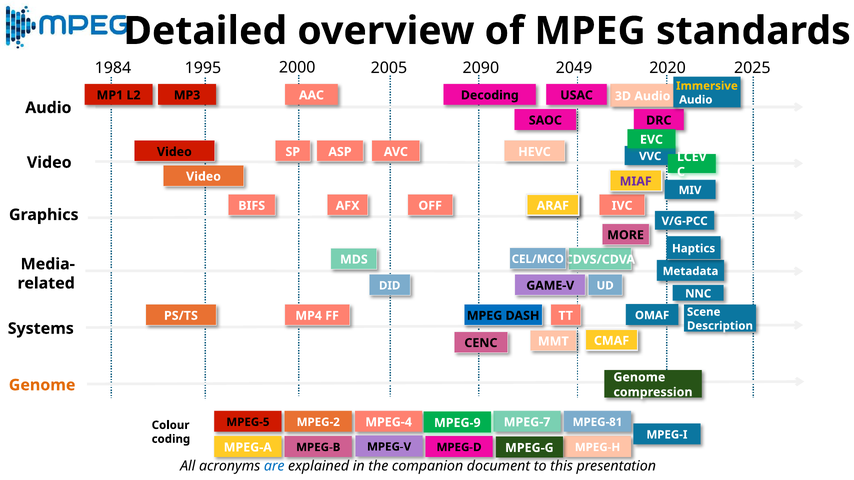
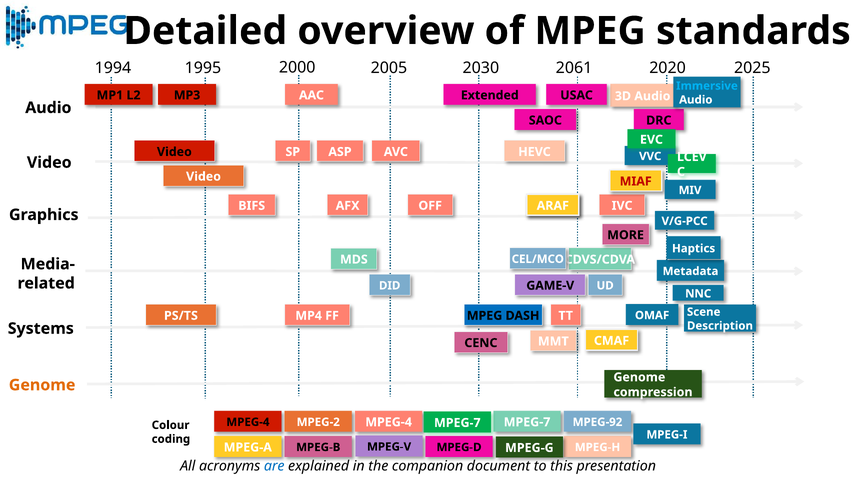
1984: 1984 -> 1994 (113, 68)
2090: 2090 -> 2030 (481, 68)
2049: 2049 -> 2061 (574, 68)
Immersive colour: yellow -> light blue (707, 86)
Decoding: Decoding -> Extended (490, 95)
MIAF colour: purple -> red (636, 182)
MPEG-5: MPEG-5 -> MPEG-4 (248, 422)
MPEG-81: MPEG-81 -> MPEG-92 (597, 422)
MPEG-9: MPEG-9 -> MPEG-7 (457, 423)
